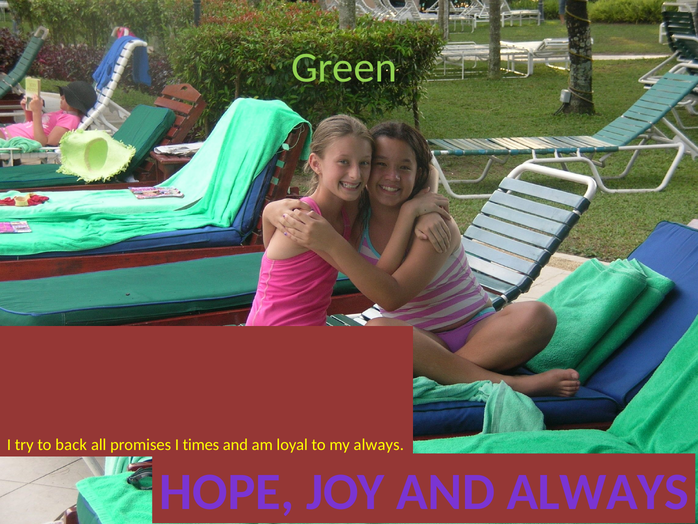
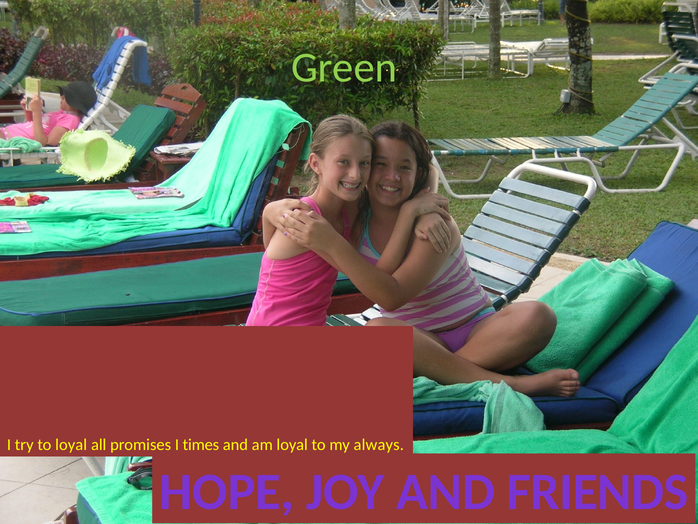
to back: back -> loyal (71, 444)
AND ALWAYS: ALWAYS -> FRIENDS (598, 492)
